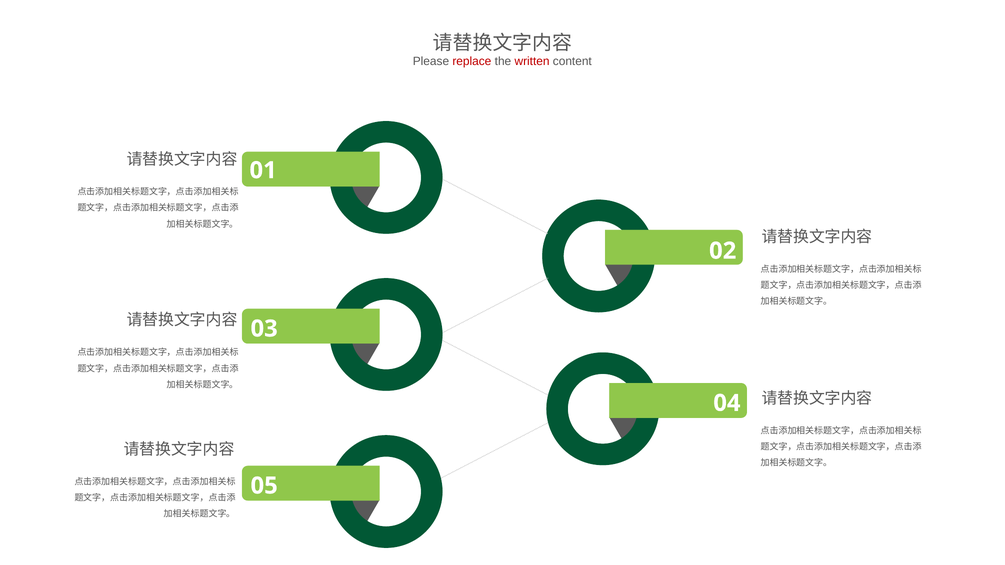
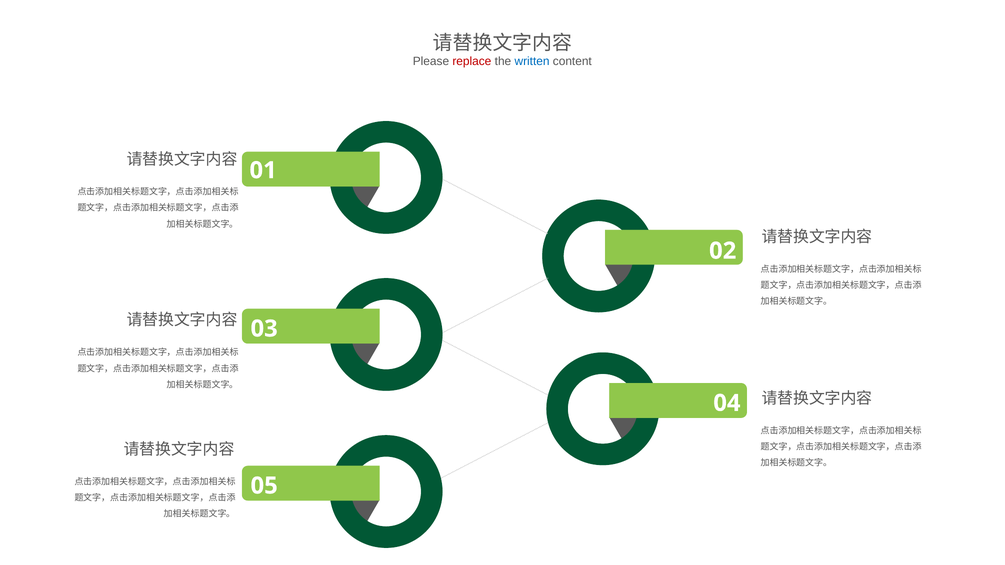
written colour: red -> blue (532, 61)
